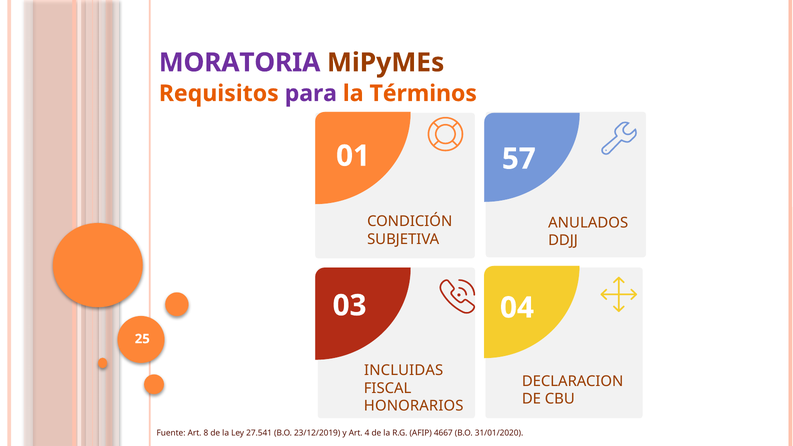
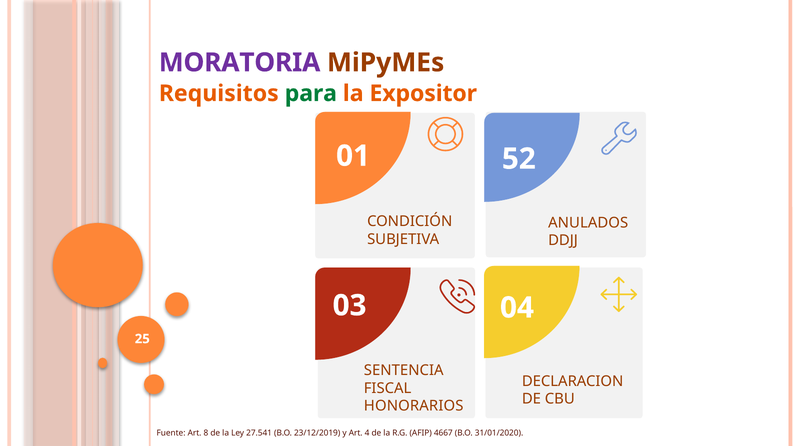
para colour: purple -> green (311, 93)
Términos: Términos -> Expositor (423, 93)
57: 57 -> 52 (519, 159)
INCLUIDAS: INCLUIDAS -> SENTENCIA (404, 370)
